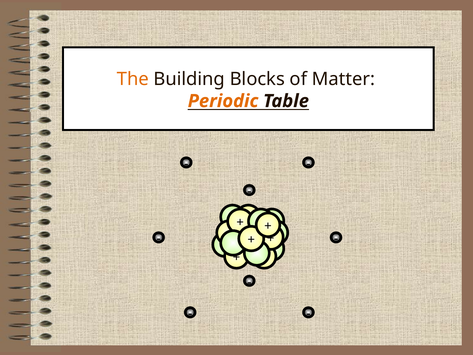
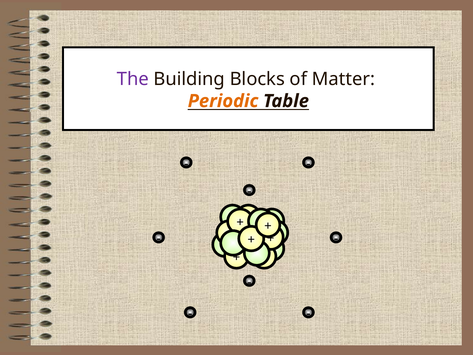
The colour: orange -> purple (133, 79)
